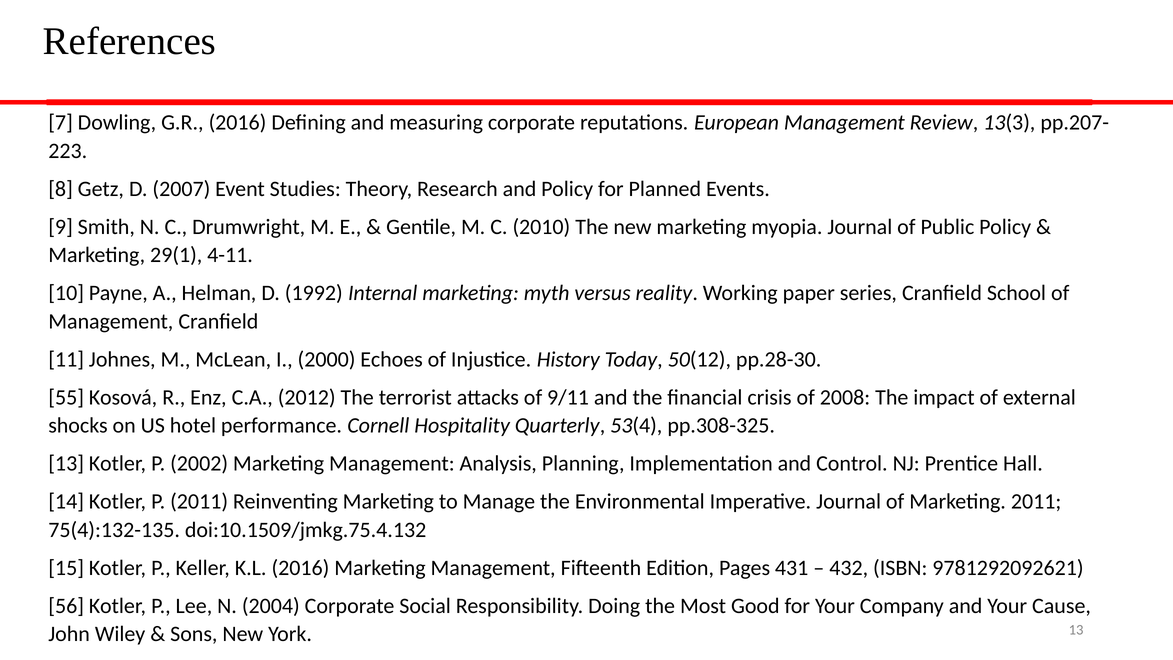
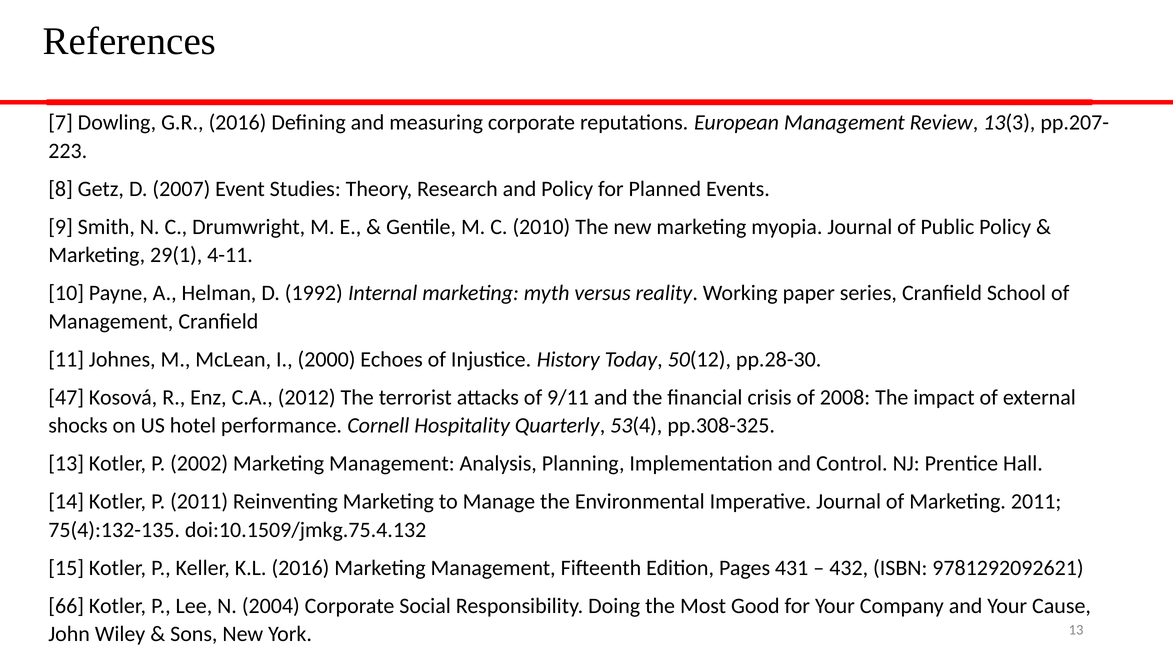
55: 55 -> 47 (66, 397)
56: 56 -> 66 (66, 606)
